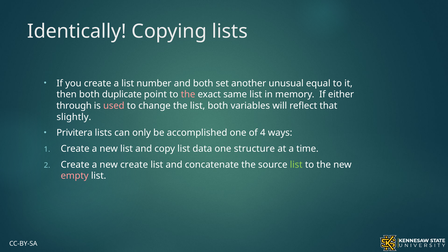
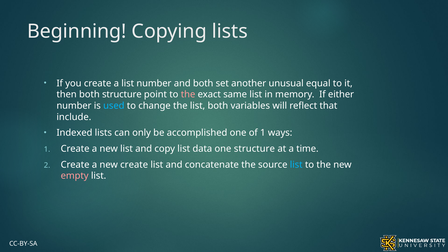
Identically: Identically -> Beginning (77, 31)
both duplicate: duplicate -> structure (122, 95)
through: through -> number (74, 106)
used colour: pink -> light blue (114, 106)
slightly: slightly -> include (74, 117)
Privitera: Privitera -> Indexed (74, 133)
of 4: 4 -> 1 (263, 133)
list colour: light green -> light blue (296, 165)
